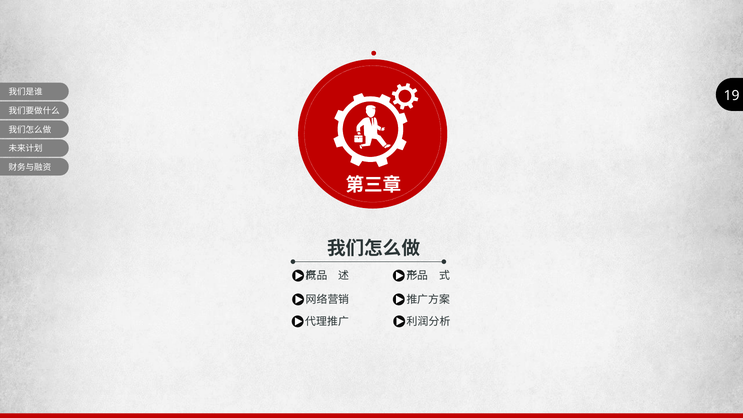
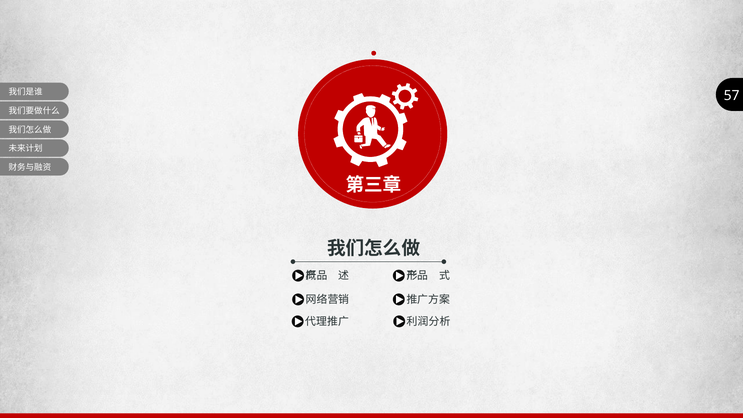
19: 19 -> 57 (732, 95)
